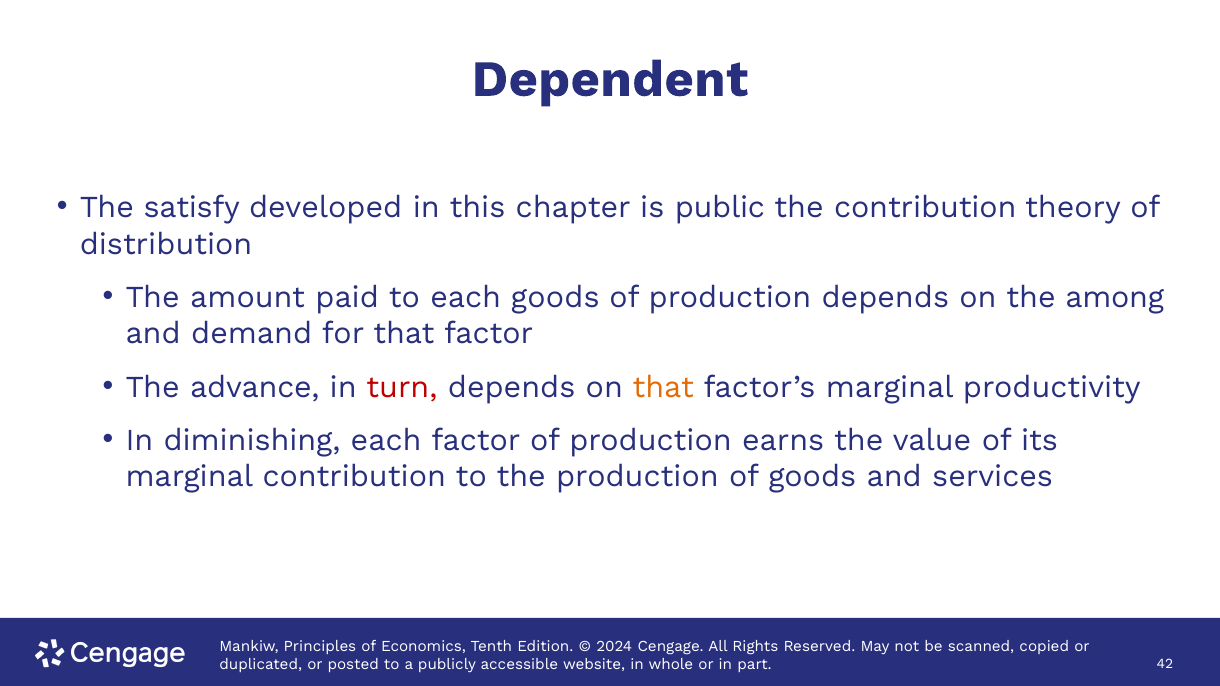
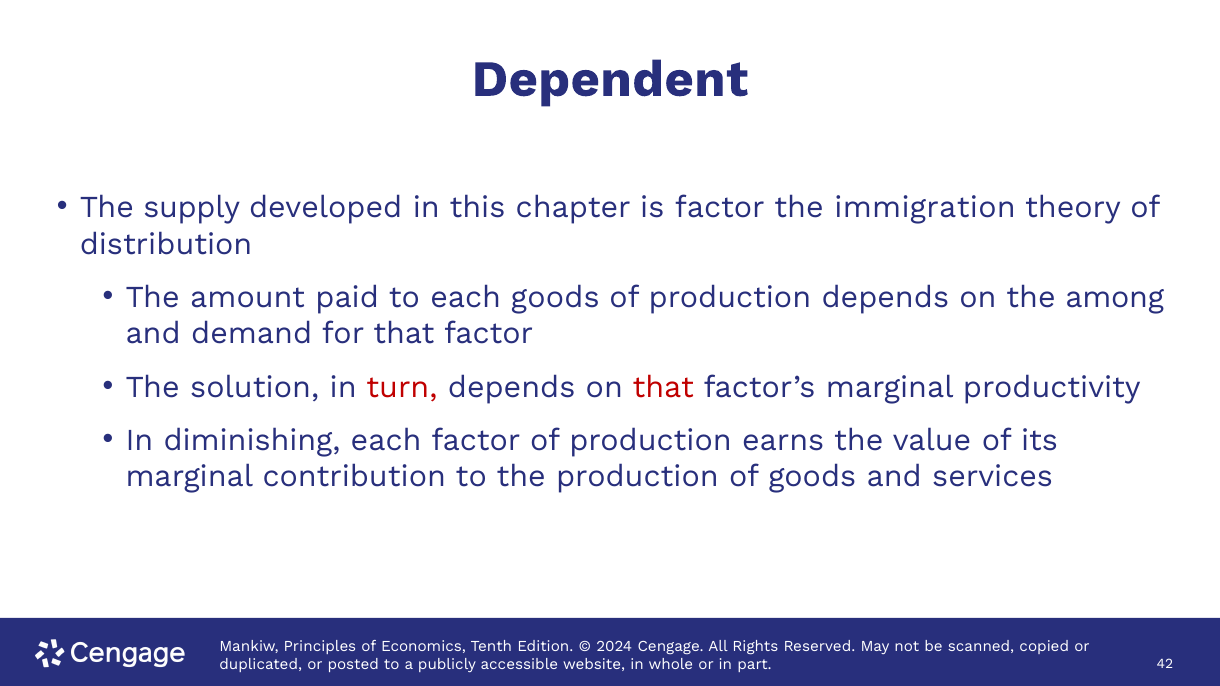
satisfy: satisfy -> supply (192, 208)
is public: public -> factor (720, 208)
the contribution: contribution -> immigration (925, 208)
advance: advance -> solution (255, 387)
that colour: orange -> red (663, 387)
